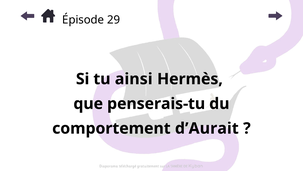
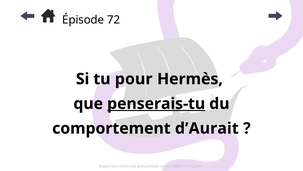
29: 29 -> 72 (114, 20)
ainsi: ainsi -> pour (134, 79)
penserais-tu underline: none -> present (156, 103)
